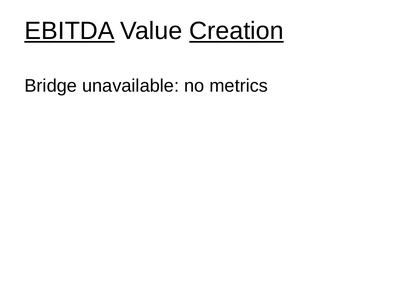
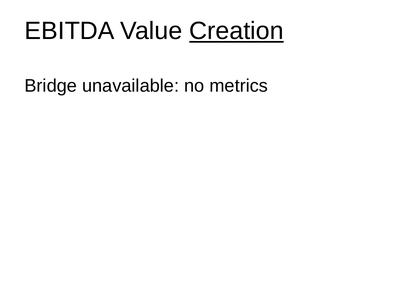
EBITDA underline: present -> none (70, 31)
